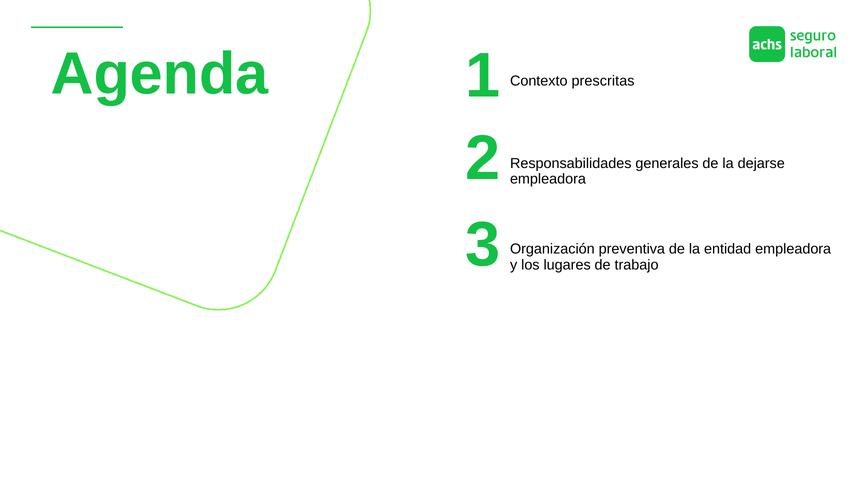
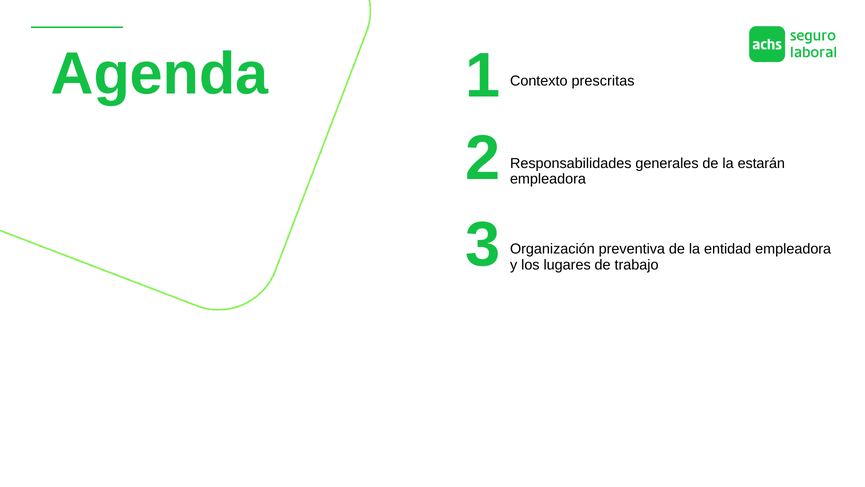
dejarse: dejarse -> estarán (761, 163)
